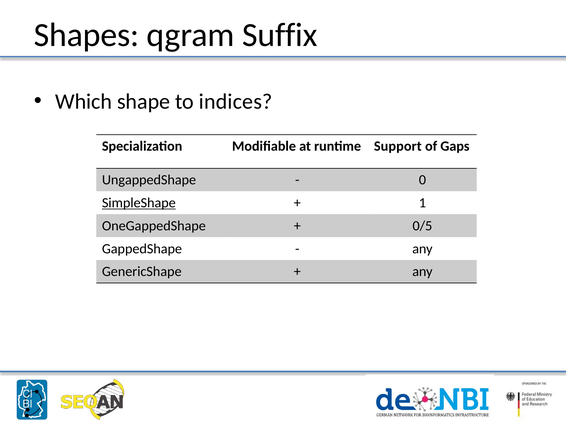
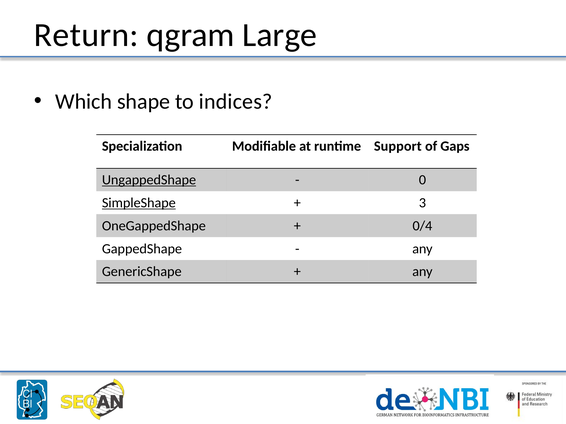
Shapes: Shapes -> Return (86, 35)
Suffix: Suffix -> Large (280, 35)
UngappedShape underline: none -> present (149, 180)
1: 1 -> 3 (422, 203)
0/5: 0/5 -> 0/4 (422, 226)
